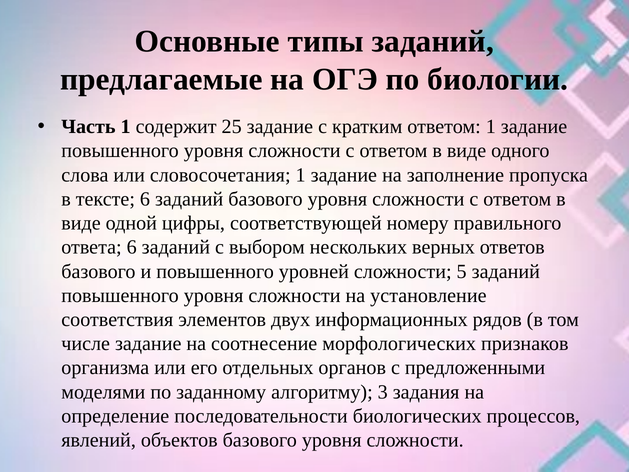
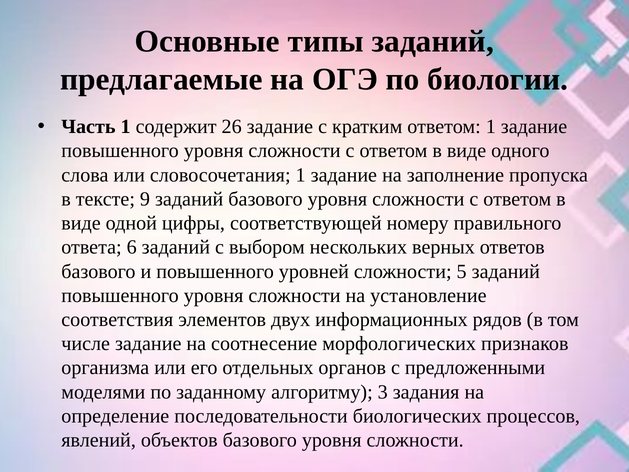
25: 25 -> 26 (232, 127)
тексте 6: 6 -> 9 (145, 199)
